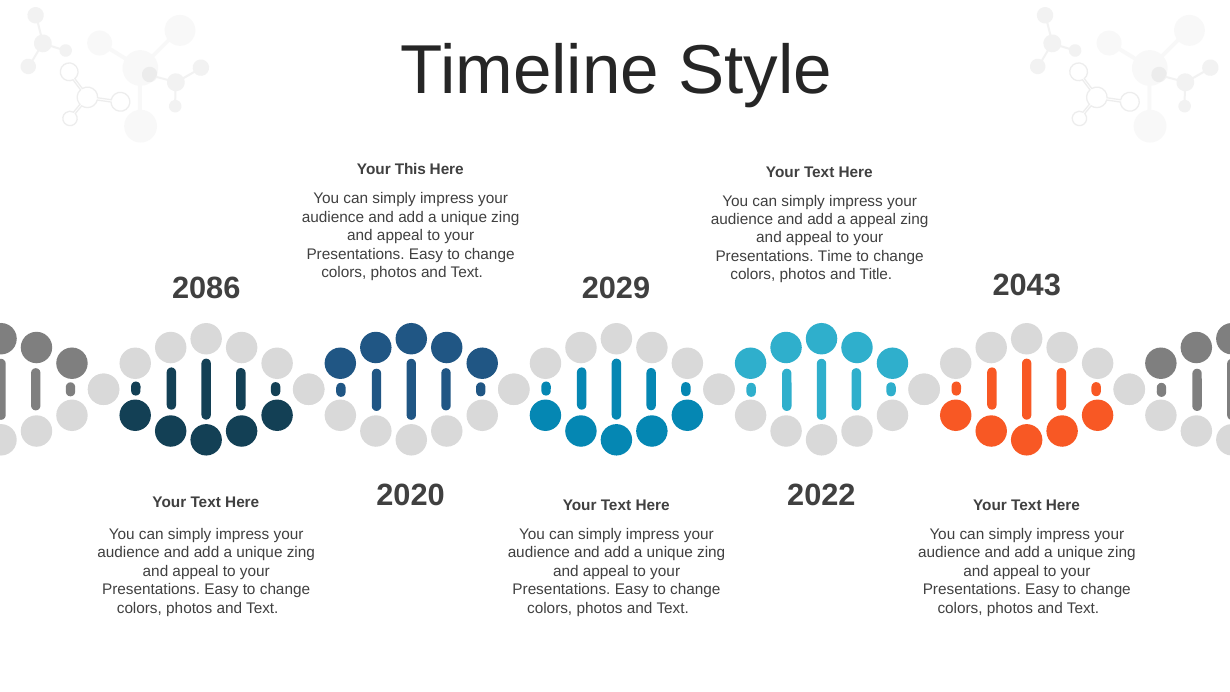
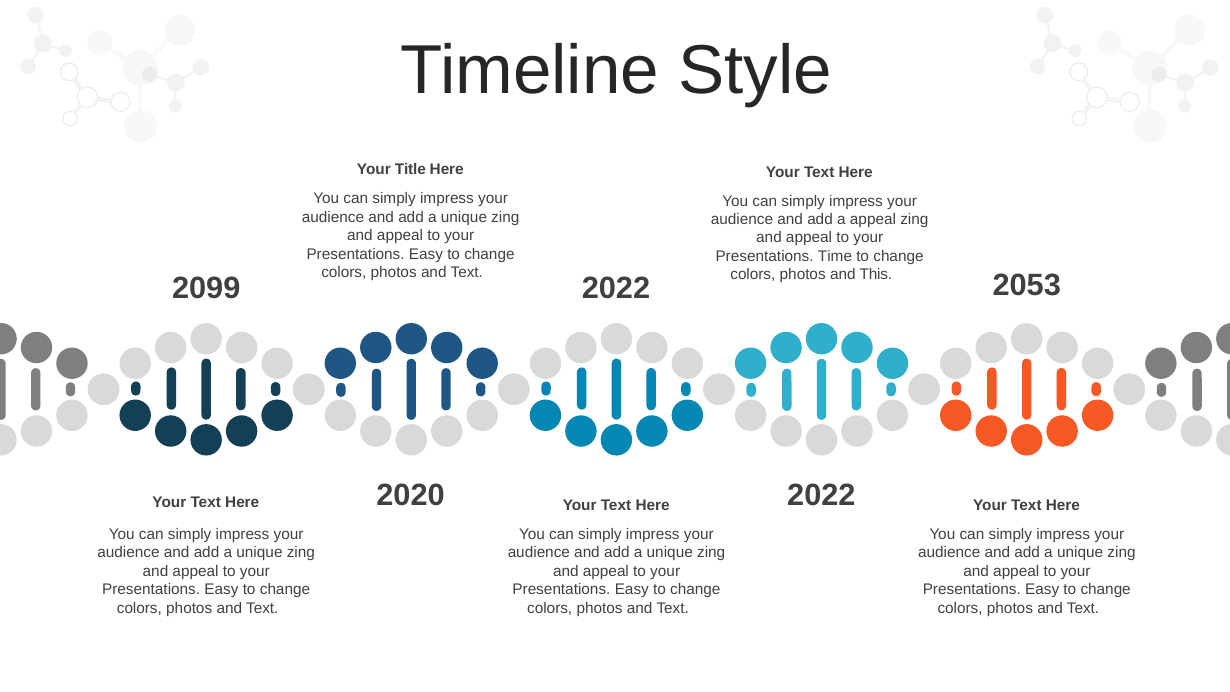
This: This -> Title (410, 170)
Title: Title -> This (876, 275)
2043: 2043 -> 2053 (1027, 285)
2086: 2086 -> 2099 (206, 288)
2029: 2029 -> 2022 (616, 288)
